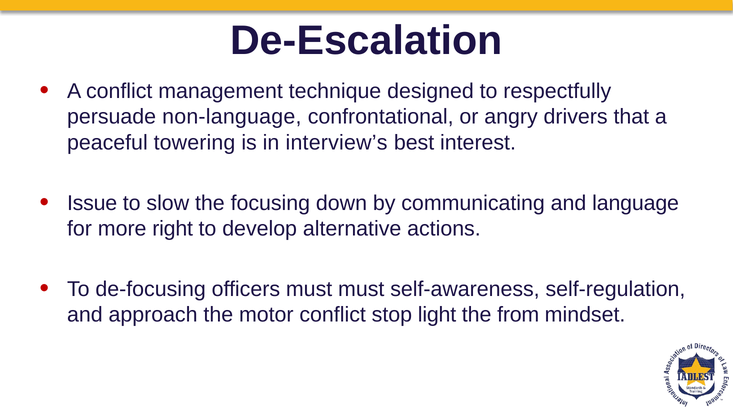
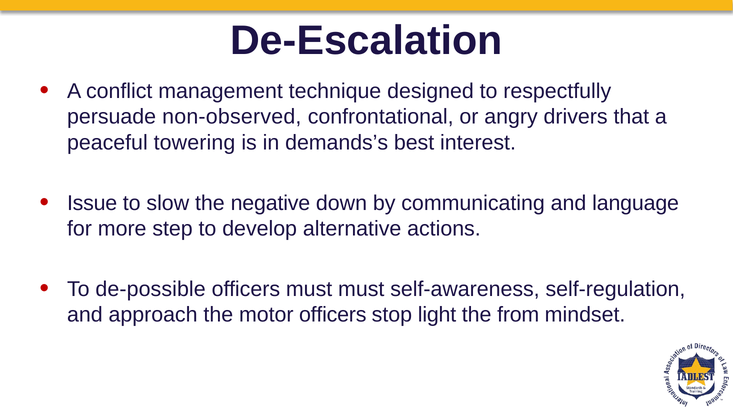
non-language: non-language -> non-observed (232, 117)
interview’s: interview’s -> demands’s (337, 143)
focusing: focusing -> negative (270, 203)
right: right -> step (173, 229)
de-focusing: de-focusing -> de-possible (151, 289)
motor conflict: conflict -> officers (333, 315)
